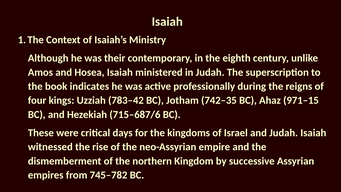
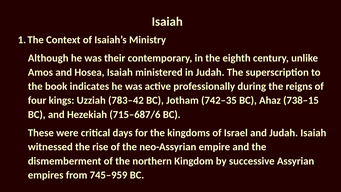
971–15: 971–15 -> 738–15 (301, 100)
745–782: 745–782 -> 745–959 (109, 175)
